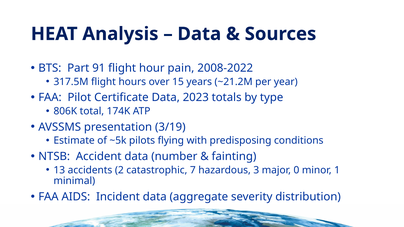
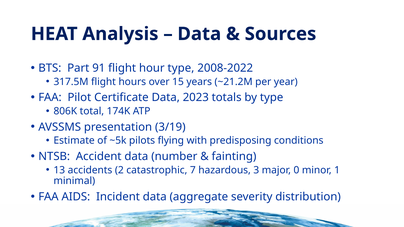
hour pain: pain -> type (181, 68)
